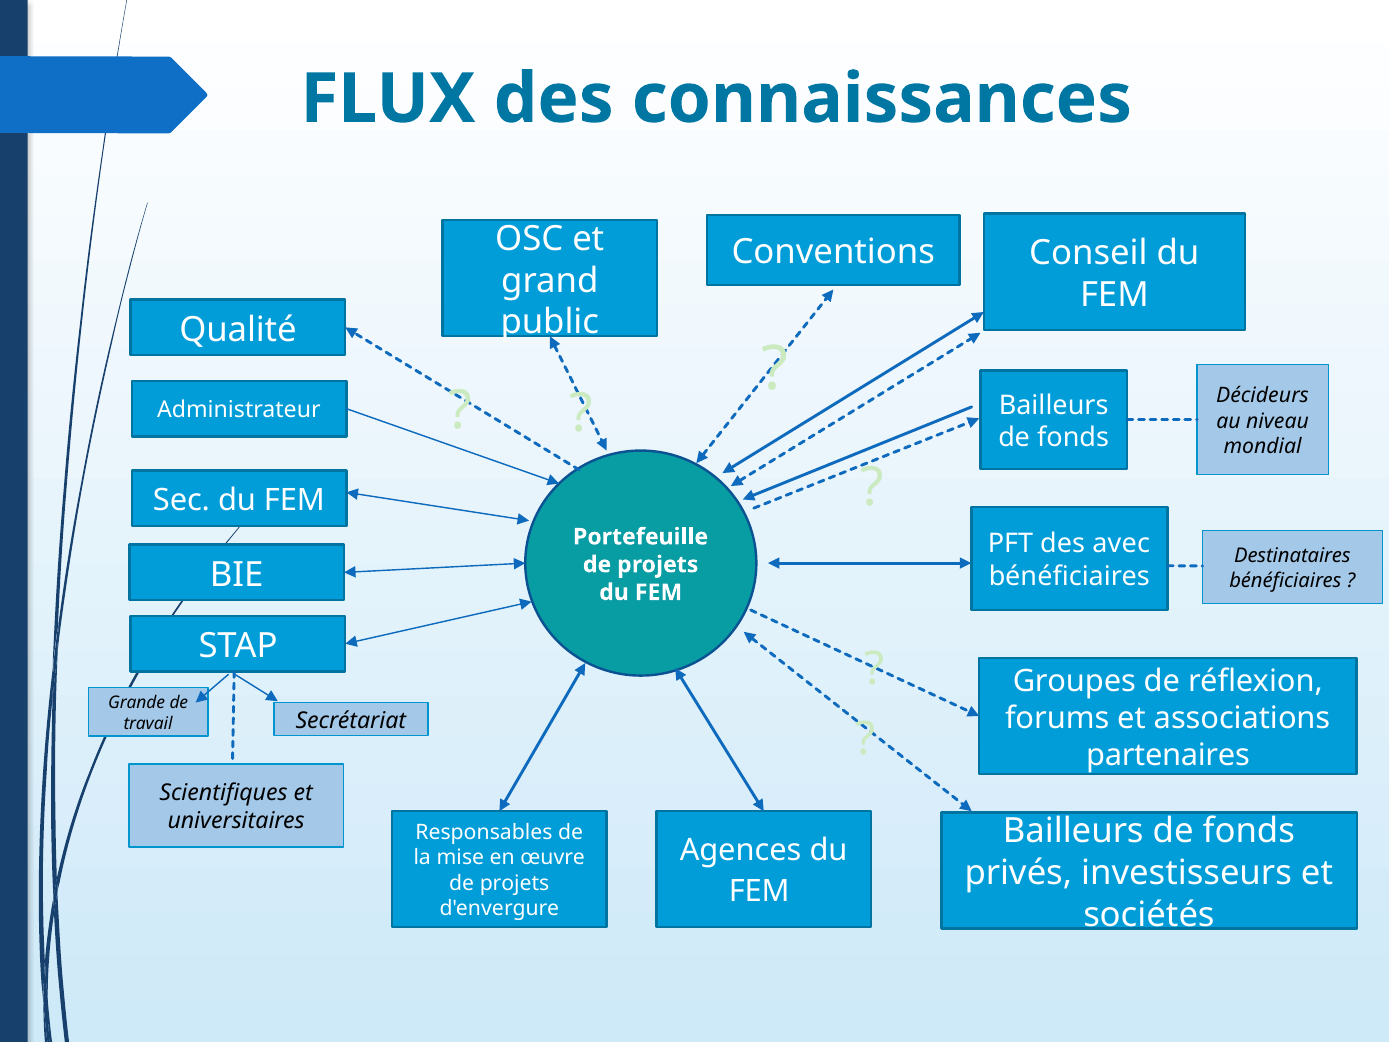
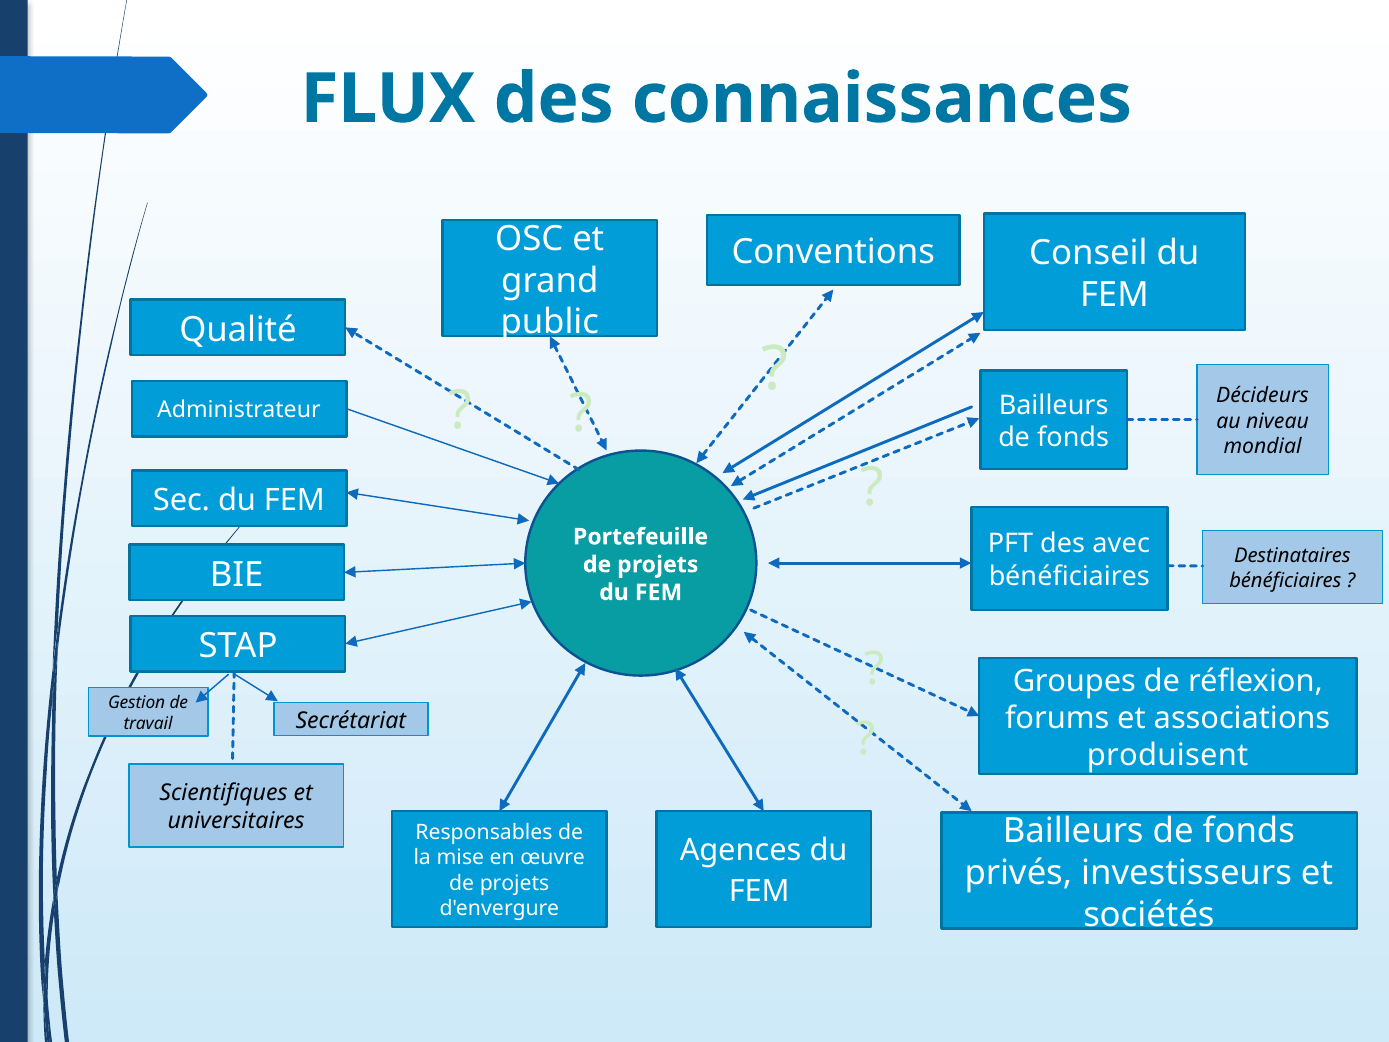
Grande: Grande -> Gestion (137, 702)
partenaires: partenaires -> produisent (1168, 755)
